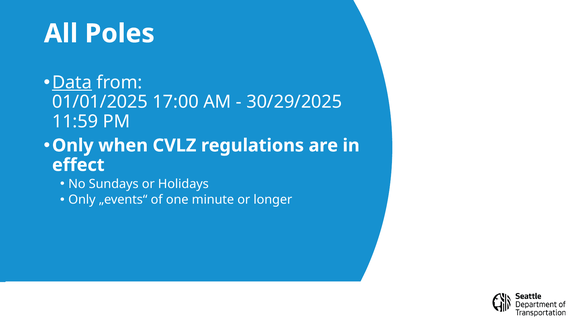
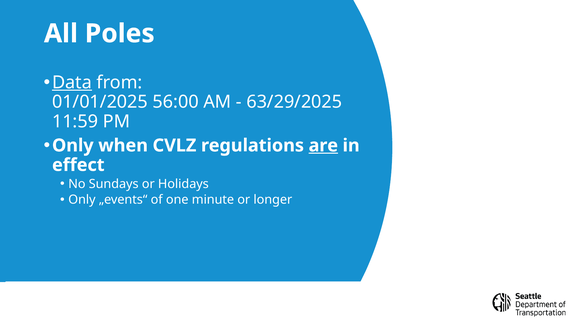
17:00: 17:00 -> 56:00 (176, 102)
30/29/2025: 30/29/2025 -> 63/29/2025 (294, 102)
are underline: none -> present (323, 145)
